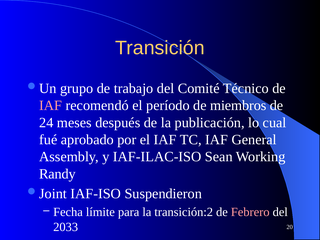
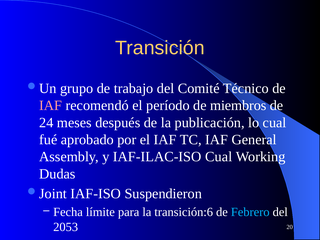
IAF-ILAC-ISO Sean: Sean -> Cual (219, 157)
Randy: Randy -> Dudas (57, 174)
transición:2: transición:2 -> transición:6 (184, 212)
Febrero colour: pink -> light blue (250, 212)
2033: 2033 -> 2053 (66, 227)
